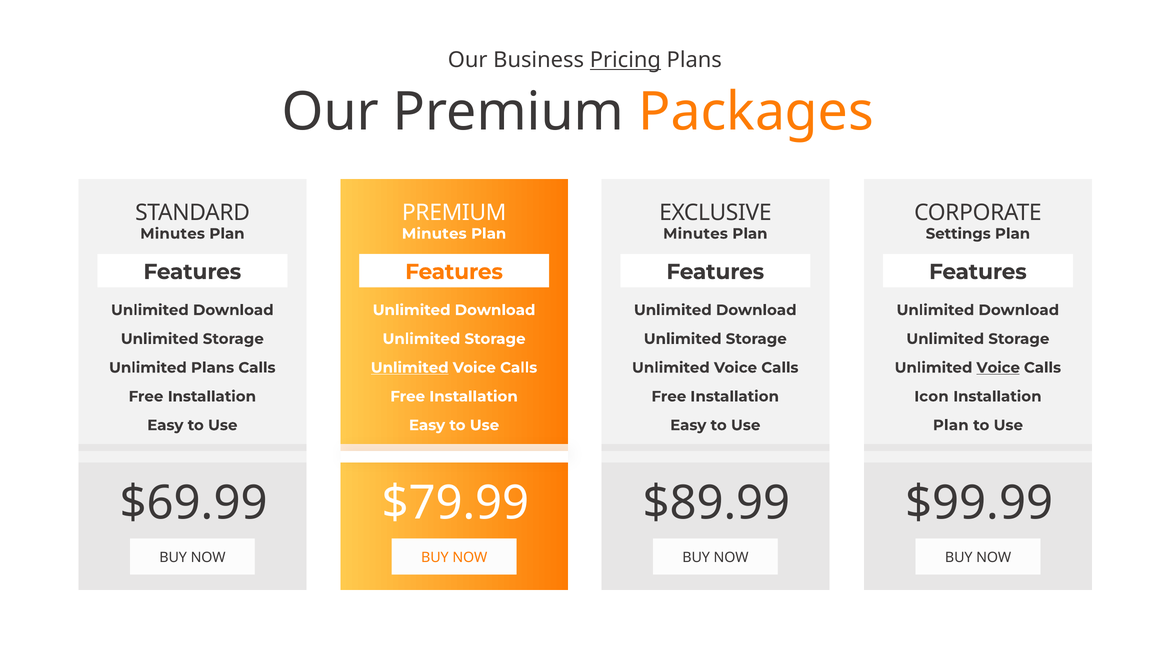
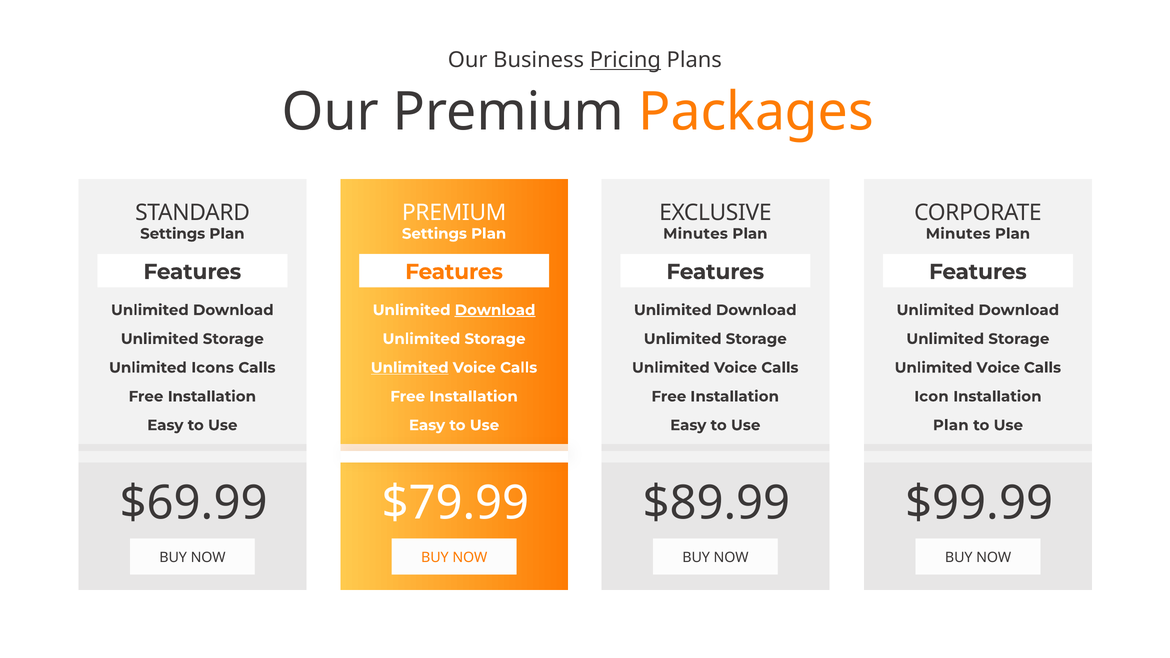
Minutes: Minutes -> Settings (173, 234)
Minutes: Minutes -> Settings (434, 234)
Settings: Settings -> Minutes (958, 234)
Download underline: none -> present (495, 310)
Unlimited Plans: Plans -> Icons (212, 368)
Voice underline: present -> none (998, 368)
